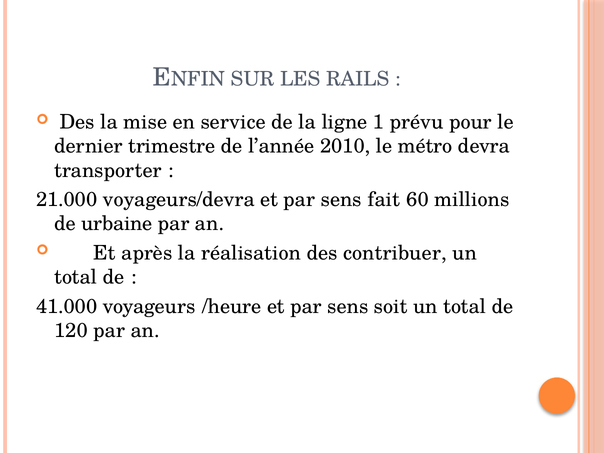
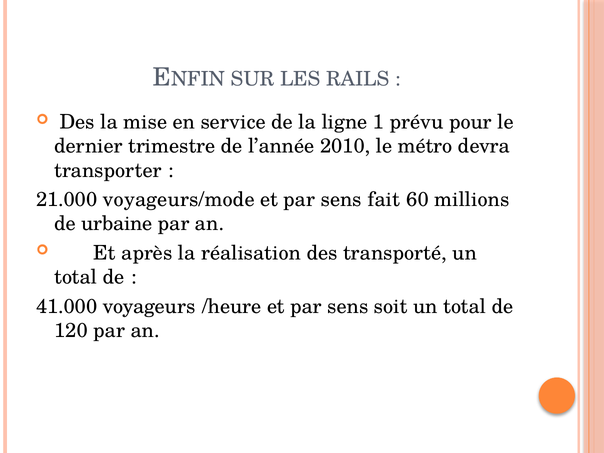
voyageurs/devra: voyageurs/devra -> voyageurs/mode (179, 200)
contribuer: contribuer -> transporté (395, 253)
